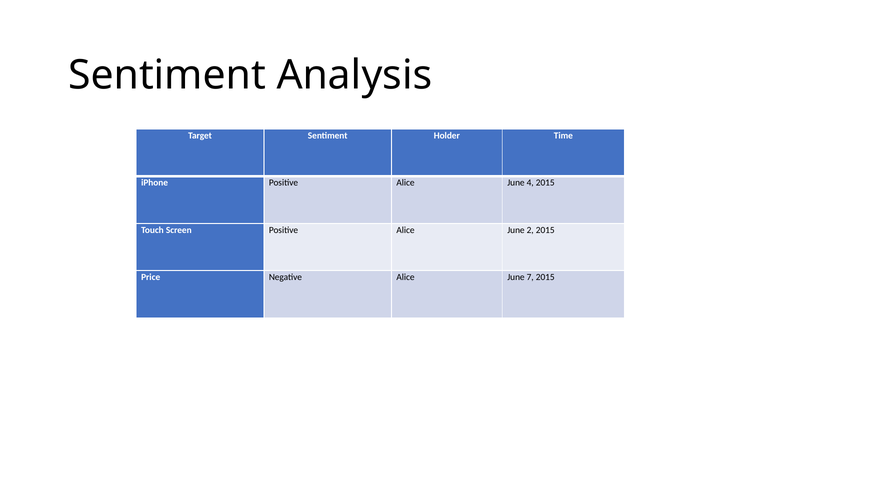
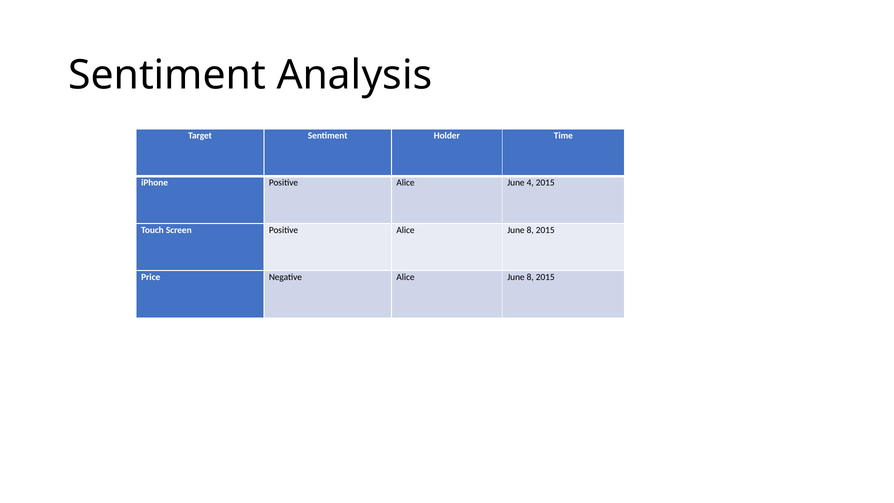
Positive Alice June 2: 2 -> 8 (530, 230)
Negative Alice June 7: 7 -> 8 (530, 277)
